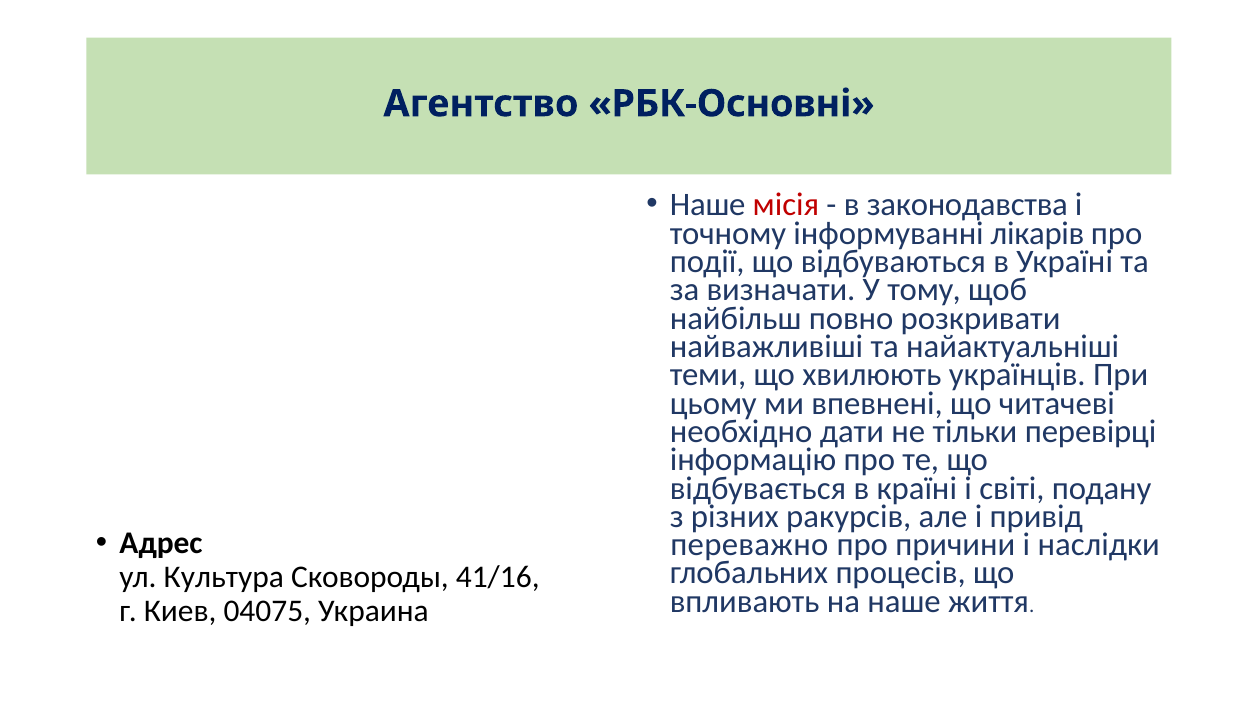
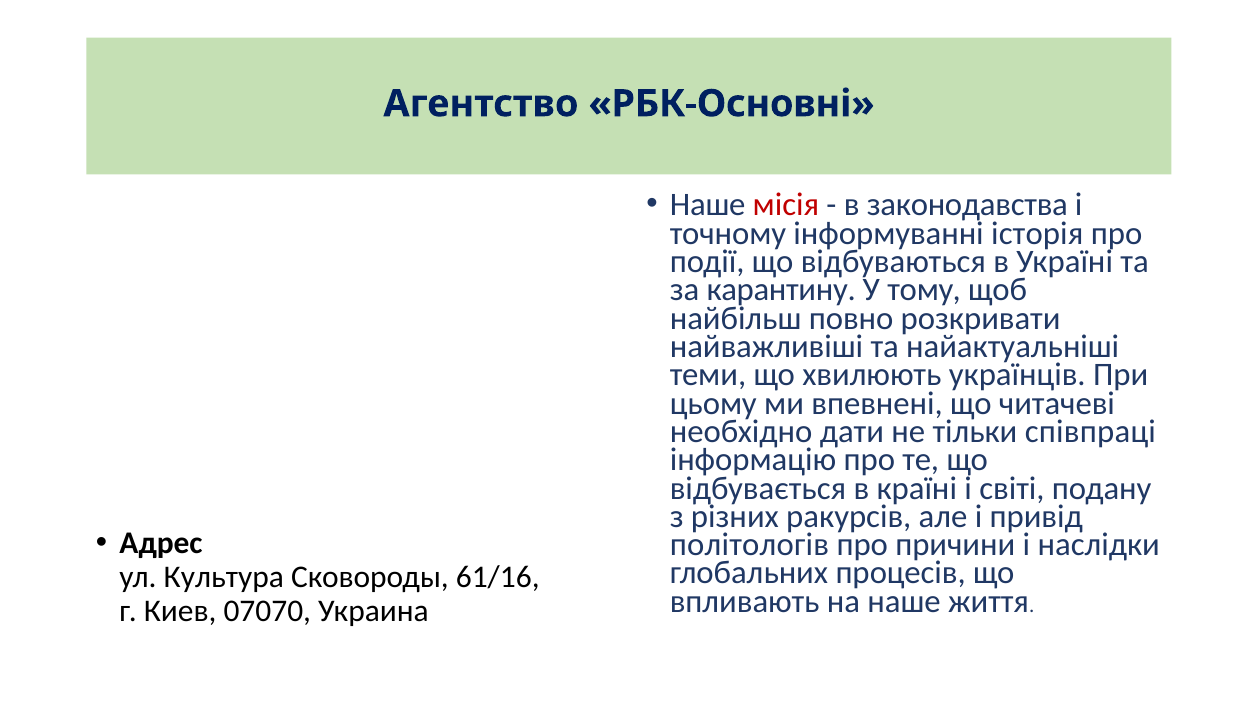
лікарів: лікарів -> історія (1037, 233)
визначати: визначати -> карантину (781, 290)
перевірці: перевірці -> співпраці (1090, 431)
переважно: переважно -> політологів (749, 545)
41/16: 41/16 -> 61/16 (498, 577)
04075: 04075 -> 07070 (267, 611)
